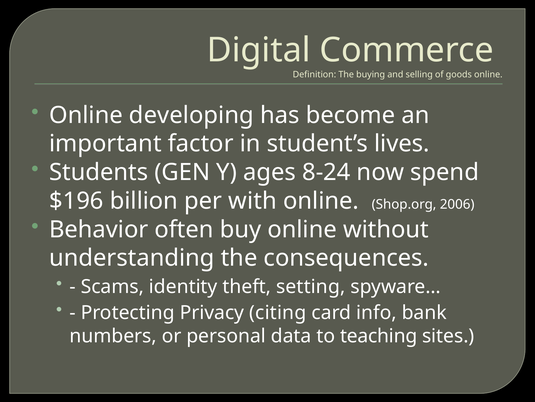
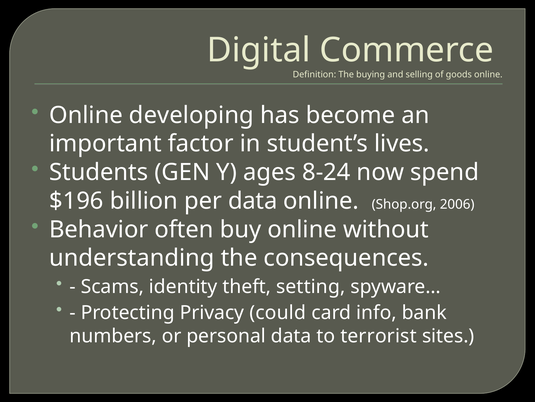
per with: with -> data (253, 201)
citing: citing -> could (278, 312)
teaching: teaching -> terrorist (379, 335)
